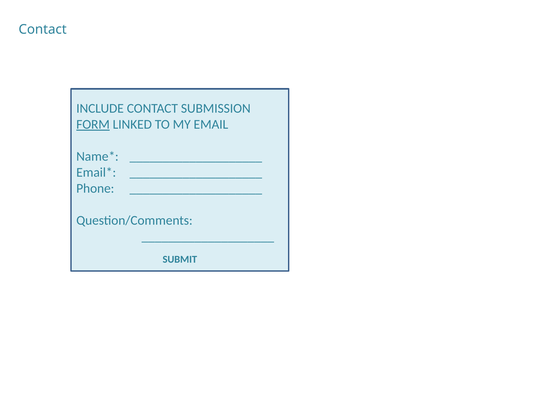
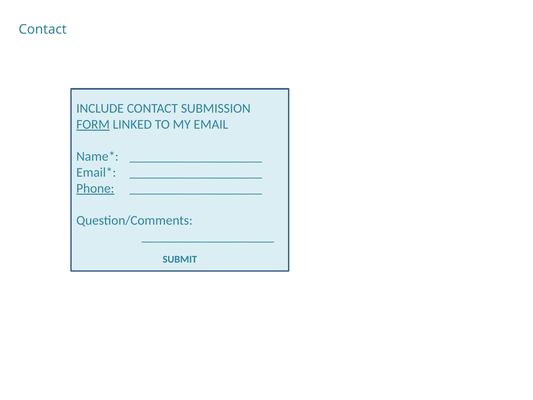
Phone underline: none -> present (95, 188)
